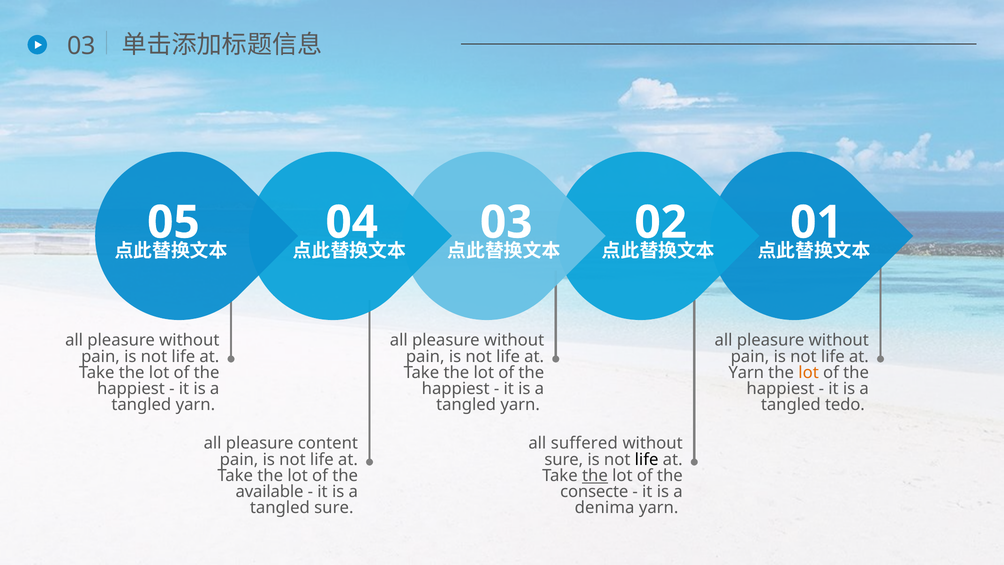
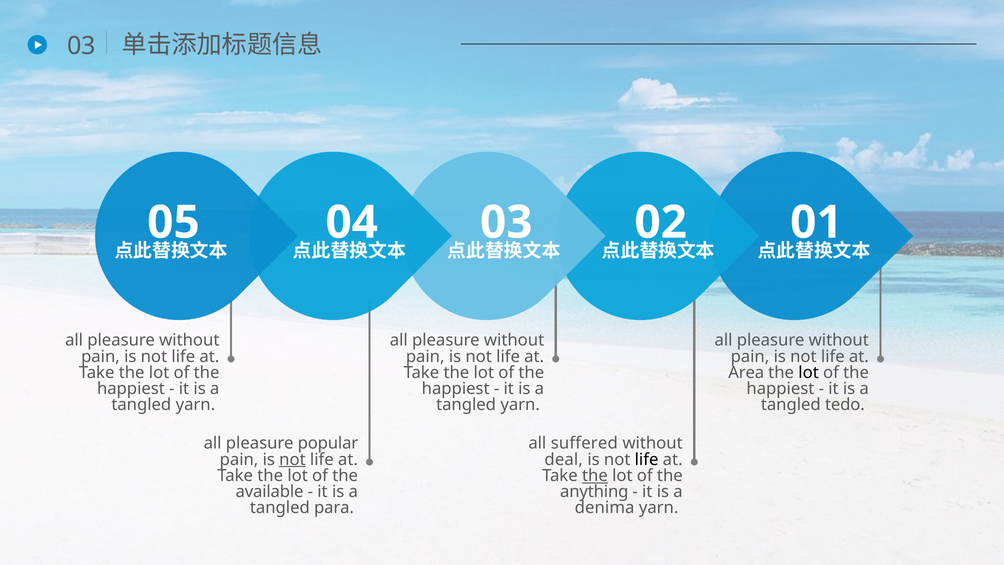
Yarn: Yarn -> Area (746, 372)
lot colour: orange -> black (809, 372)
content: content -> popular (328, 443)
not underline: none -> present (292, 459)
sure: sure -> deal (564, 459)
consecte: consecte -> anything (594, 491)
tangled sure: sure -> para (334, 508)
